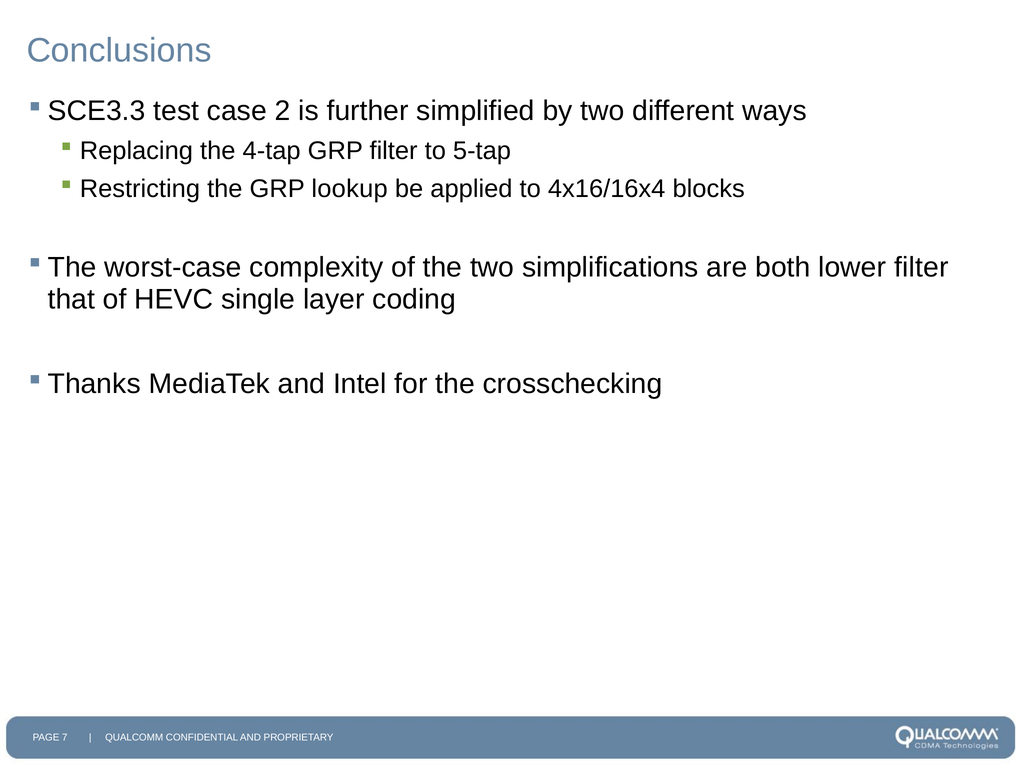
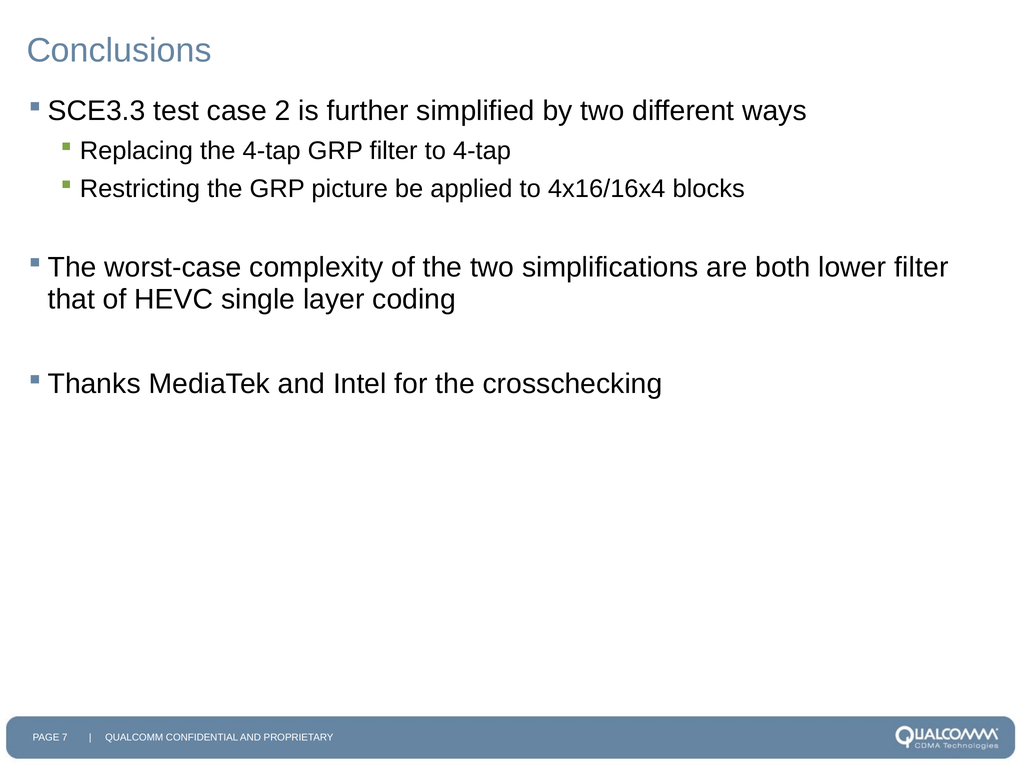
to 5-tap: 5-tap -> 4-tap (482, 151)
lookup: lookup -> picture (350, 189)
